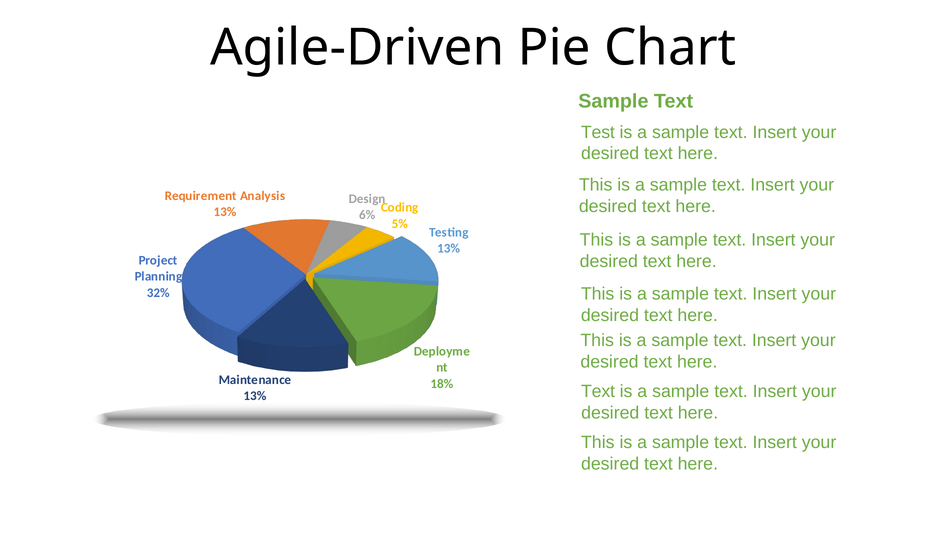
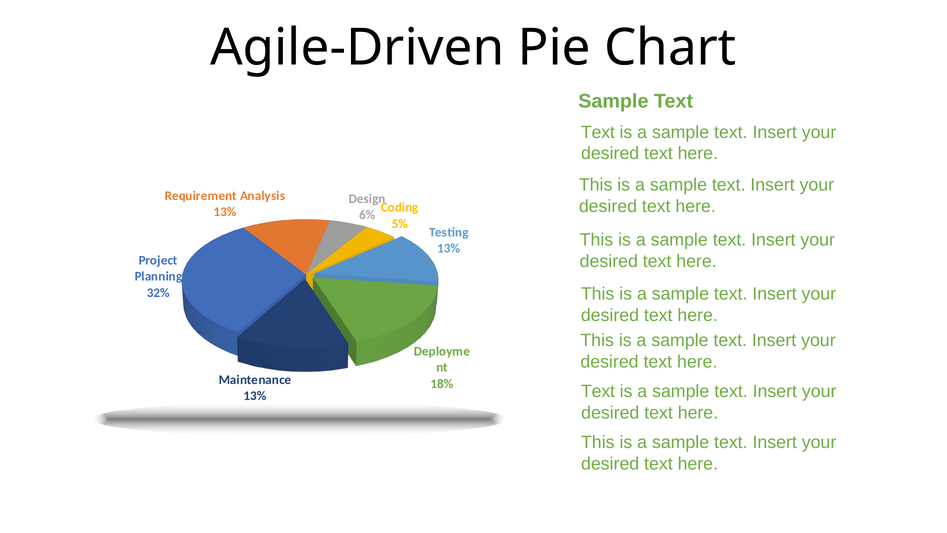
Test: Test -> Text (598, 132)
